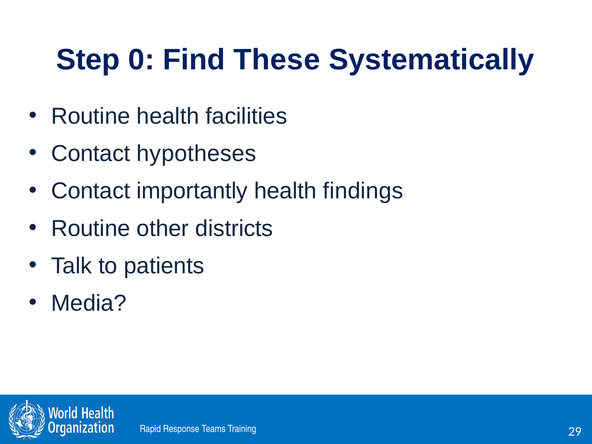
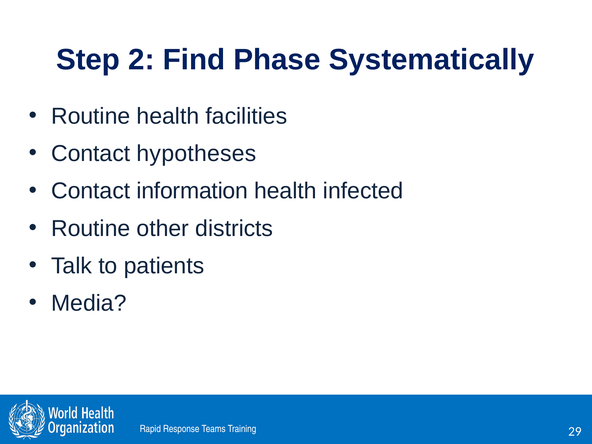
0: 0 -> 2 (141, 60)
These: These -> Phase (277, 60)
importantly: importantly -> information (192, 191)
findings: findings -> infected (363, 191)
